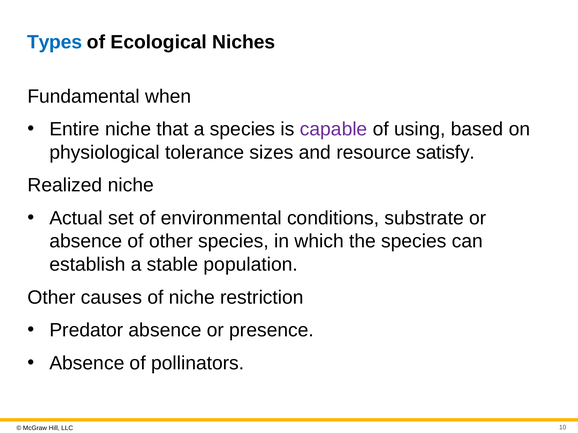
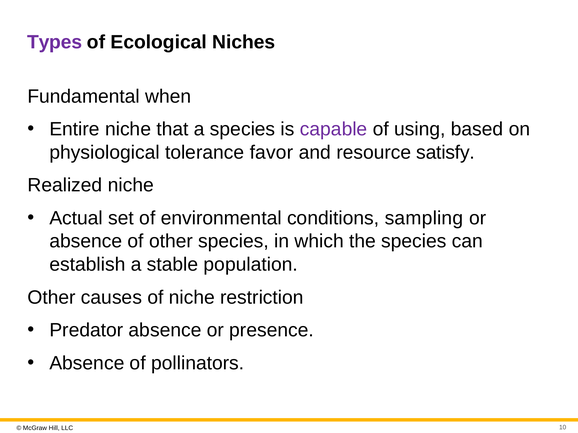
Types colour: blue -> purple (55, 42)
sizes: sizes -> favor (271, 153)
substrate: substrate -> sampling (424, 218)
